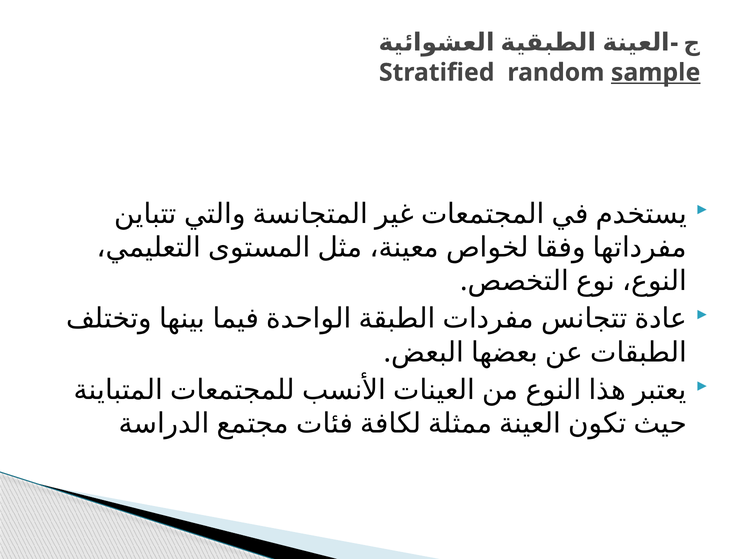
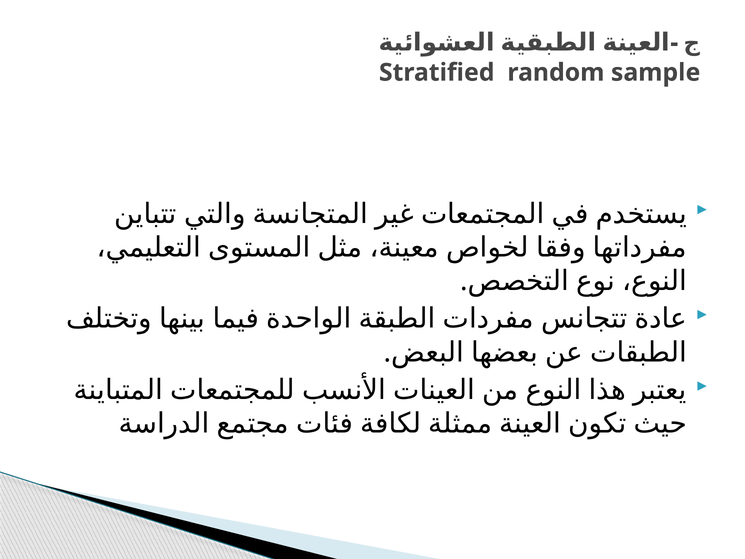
sample underline: present -> none (656, 72)
